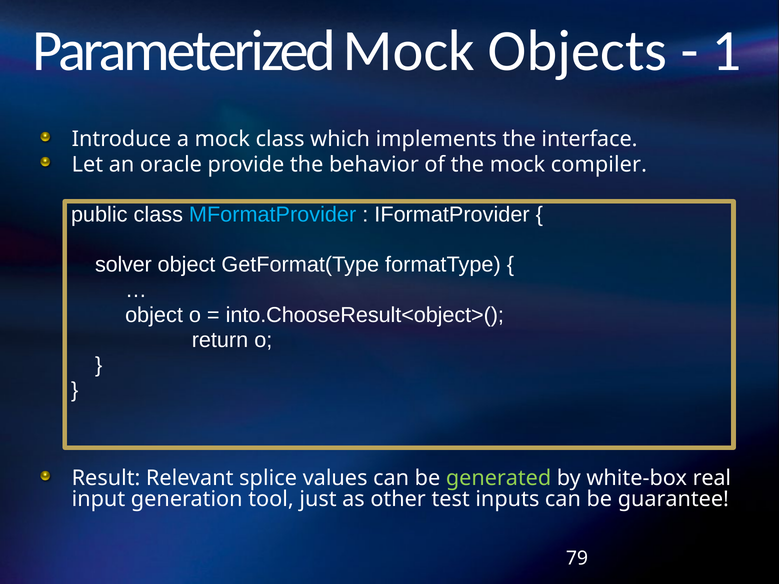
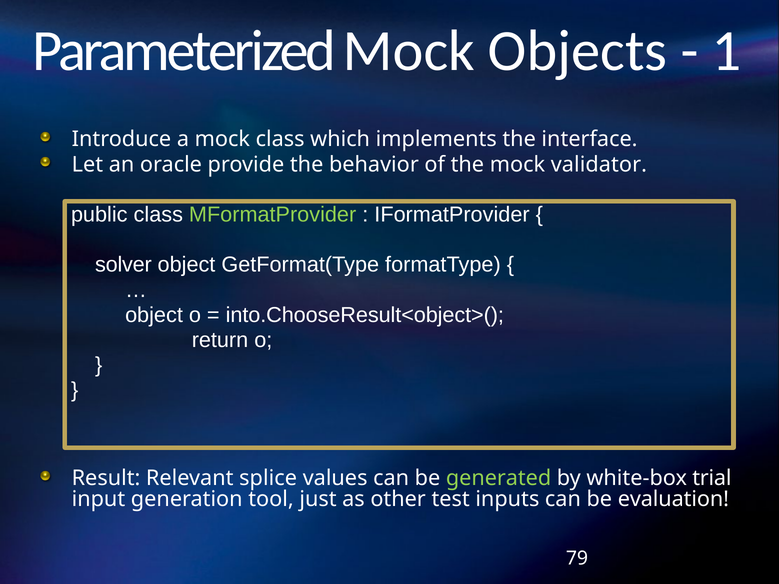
compiler: compiler -> validator (599, 164)
MFormatProvider colour: light blue -> light green (273, 215)
real: real -> trial (712, 478)
guarantee: guarantee -> evaluation (673, 499)
